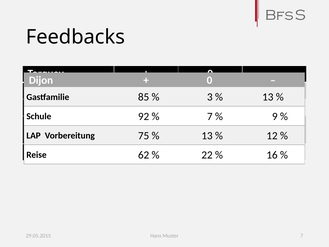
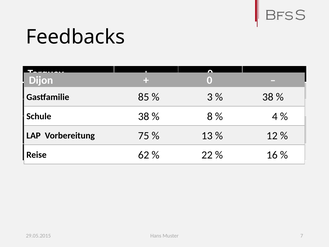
13: 13 -> 38 (268, 97)
Schule 92: 92 -> 38 (144, 116)
7: 7 -> 8 (210, 116)
9: 9 -> 4 (275, 116)
